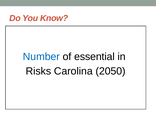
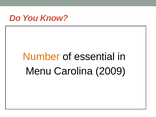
Number colour: blue -> orange (41, 57)
Risks: Risks -> Menu (38, 71)
2050: 2050 -> 2009 (111, 71)
